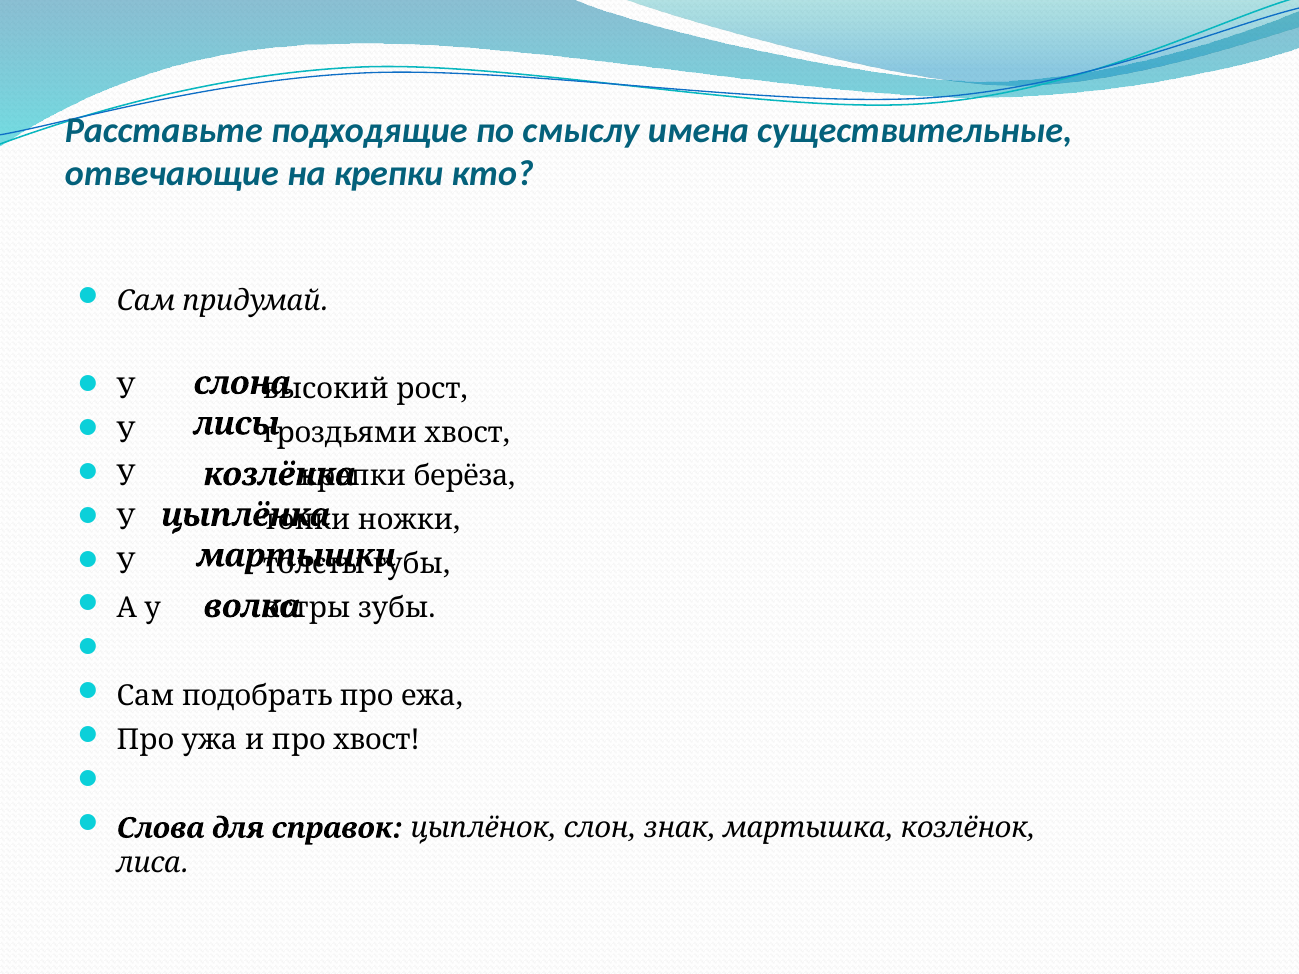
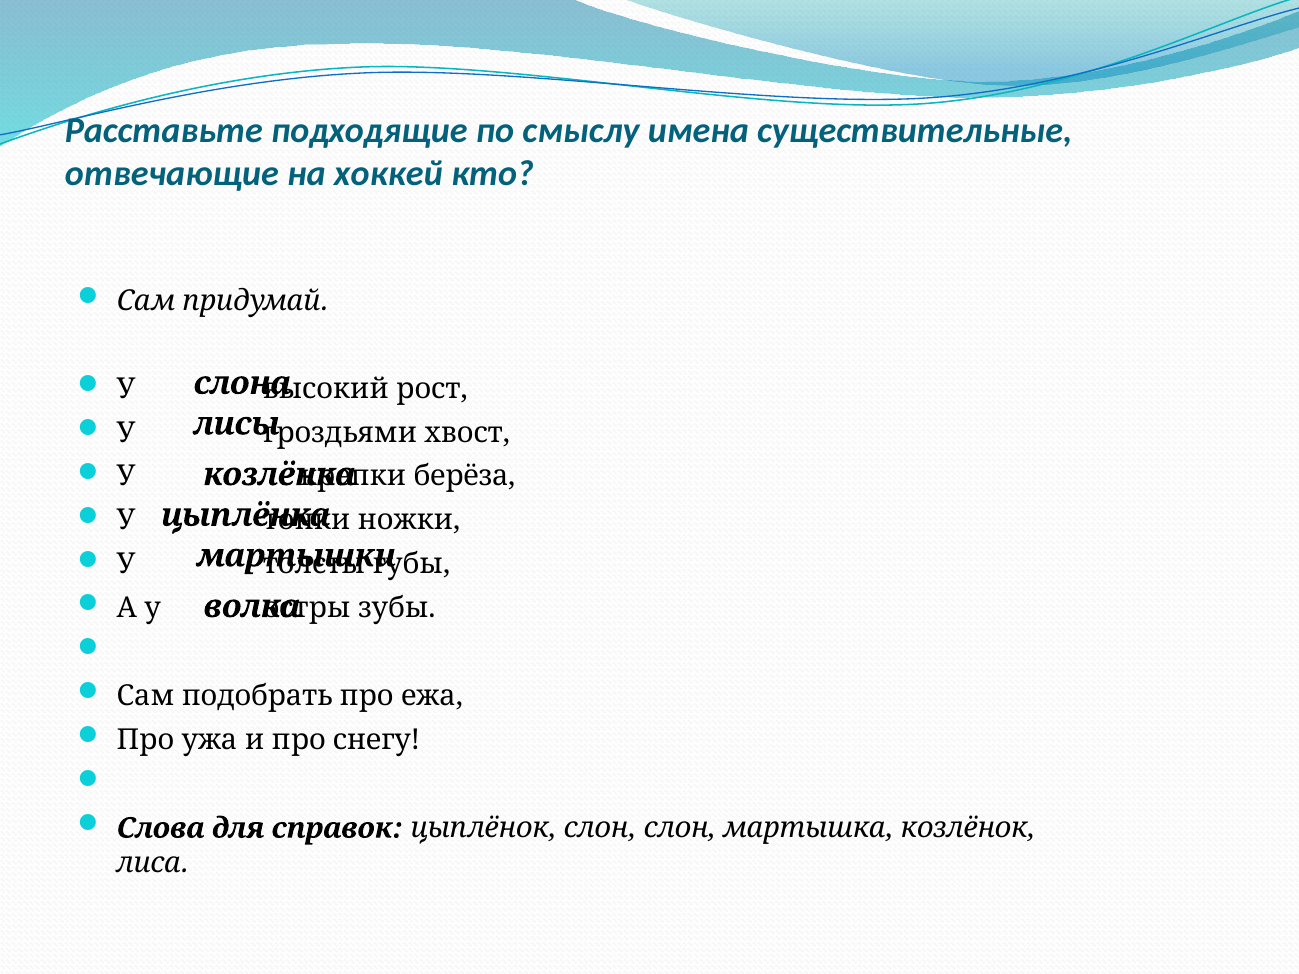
на крепки: крепки -> хоккей (388, 174)
про хвост: хвост -> снегу (377, 740)
слон знак: знак -> слон (680, 828)
